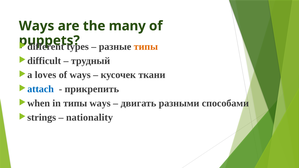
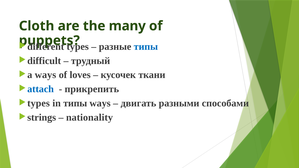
Ways: Ways -> Cloth (37, 26)
типы colour: orange -> blue (146, 47)
a loves: loves -> ways (45, 75)
of ways: ways -> loves (80, 75)
when: when -> types (39, 103)
